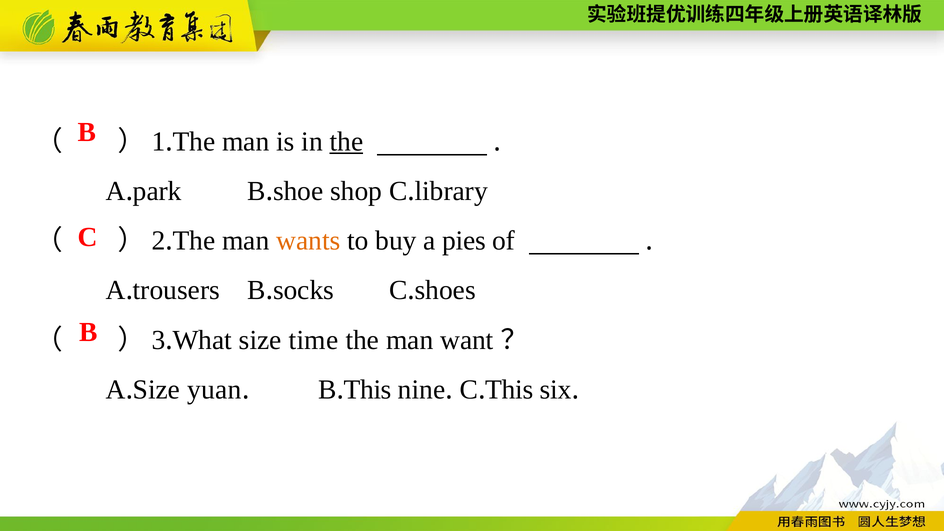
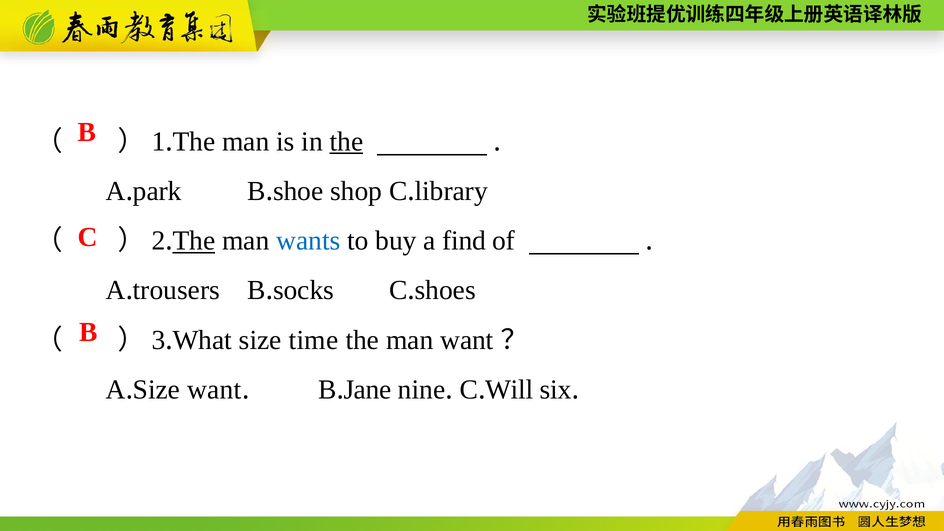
The underline: none -> present (194, 241)
wants colour: orange -> blue (308, 241)
pies: pies -> find (464, 241)
Size yuan: yuan -> want (214, 390)
This: This -> Jane (368, 390)
This: This -> Will (509, 390)
